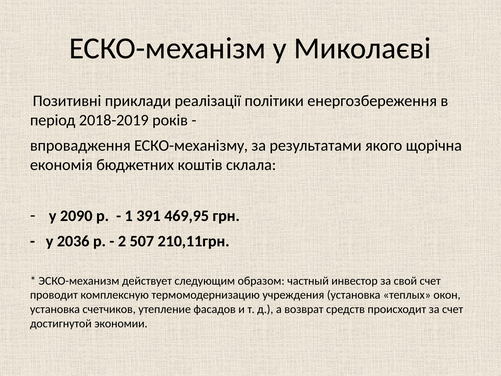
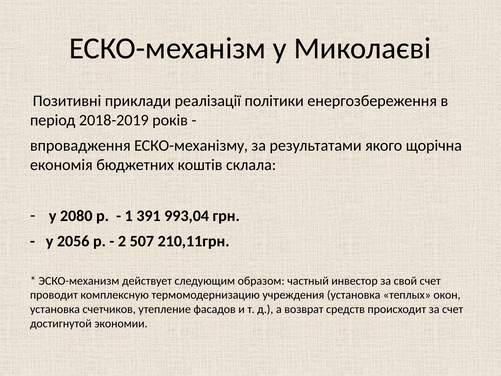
2090: 2090 -> 2080 (76, 216)
469,95: 469,95 -> 993,04 (187, 216)
2036: 2036 -> 2056 (73, 241)
